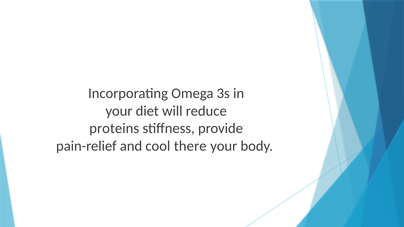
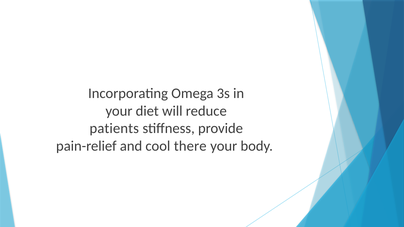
proteins: proteins -> patients (114, 129)
